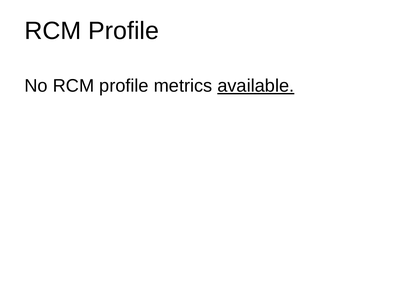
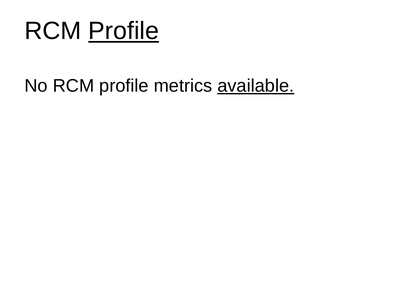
Profile underline: none -> present (124, 31)
